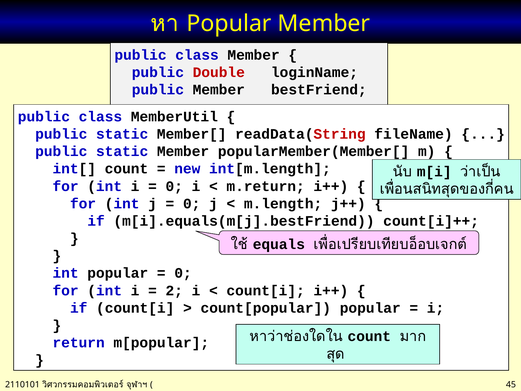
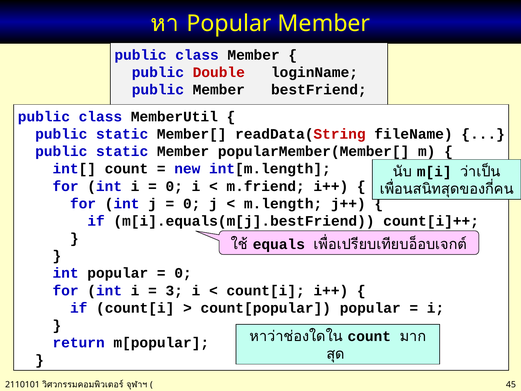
m.return: m.return -> m.friend (266, 186)
2: 2 -> 3 (174, 290)
